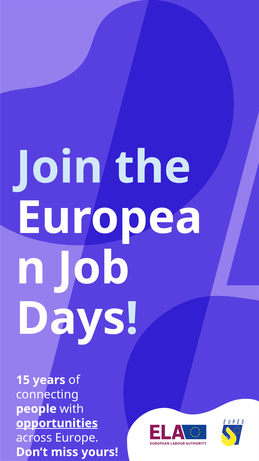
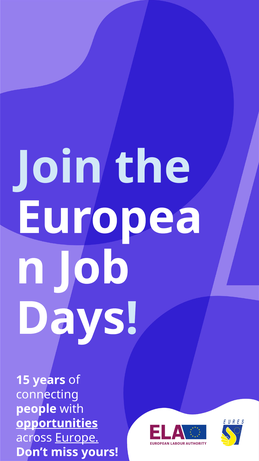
Europe underline: none -> present (77, 437)
